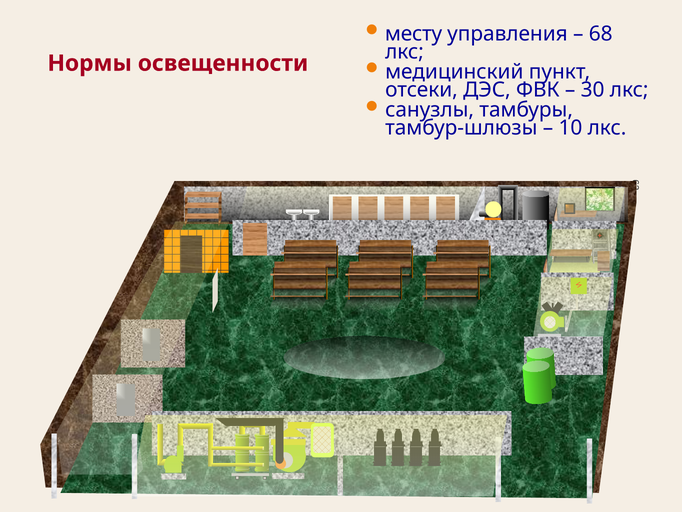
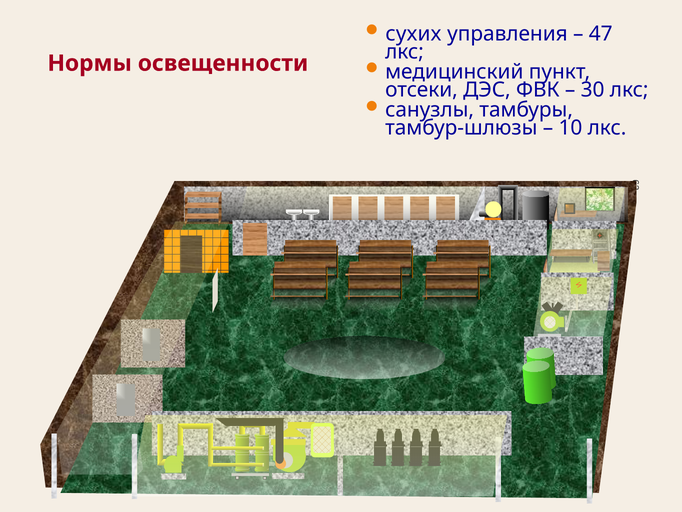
месту: месту -> сухих (413, 34)
68: 68 -> 47 (601, 34)
